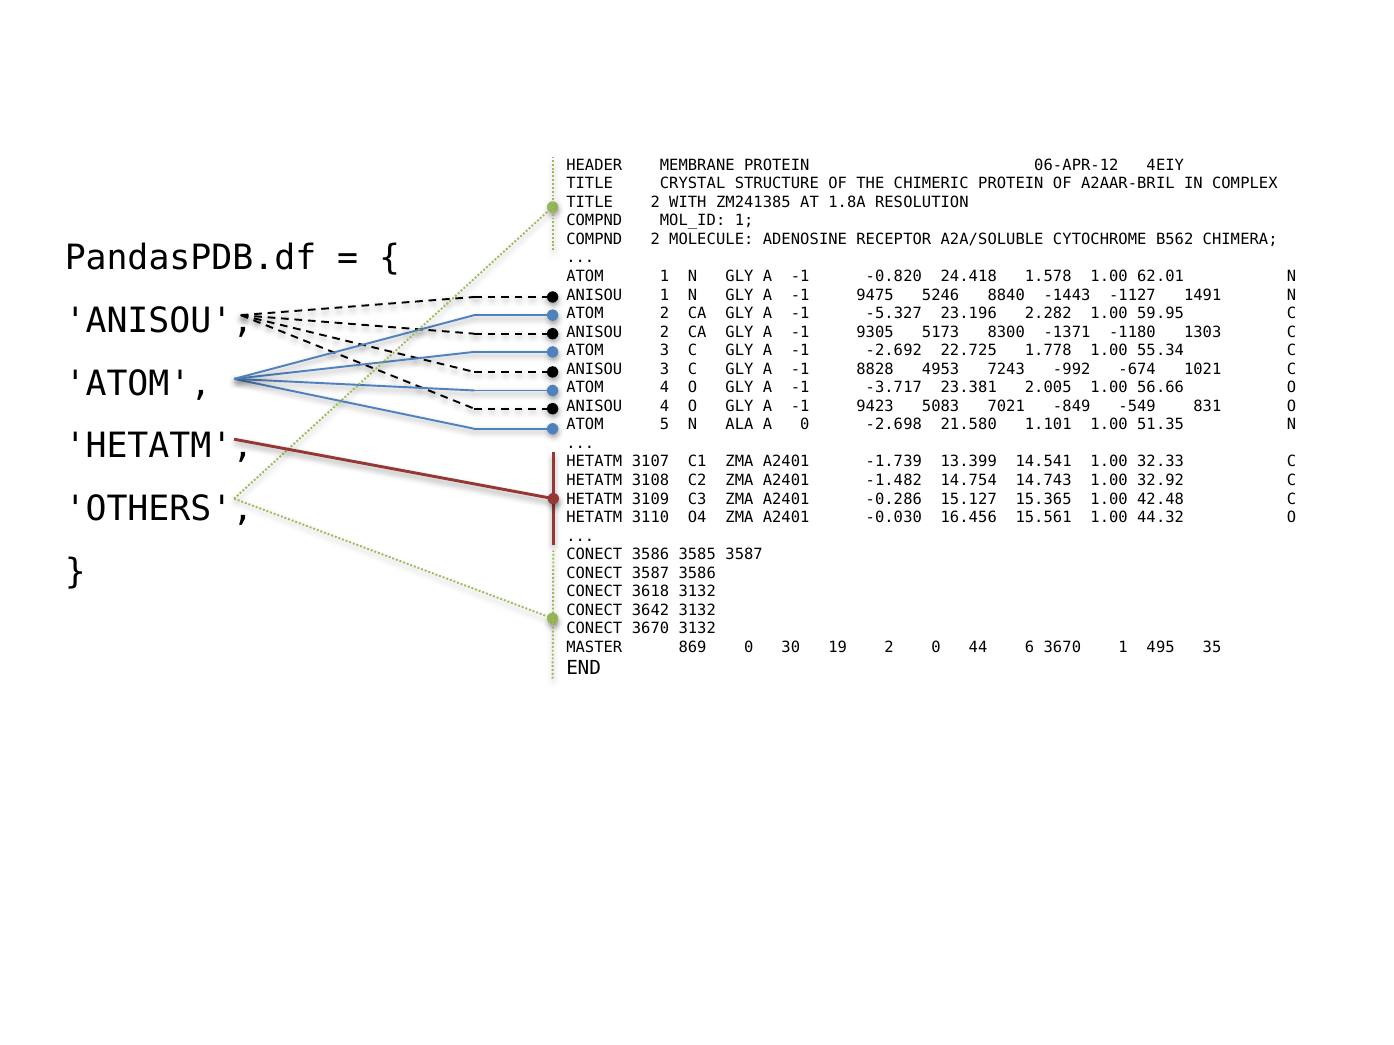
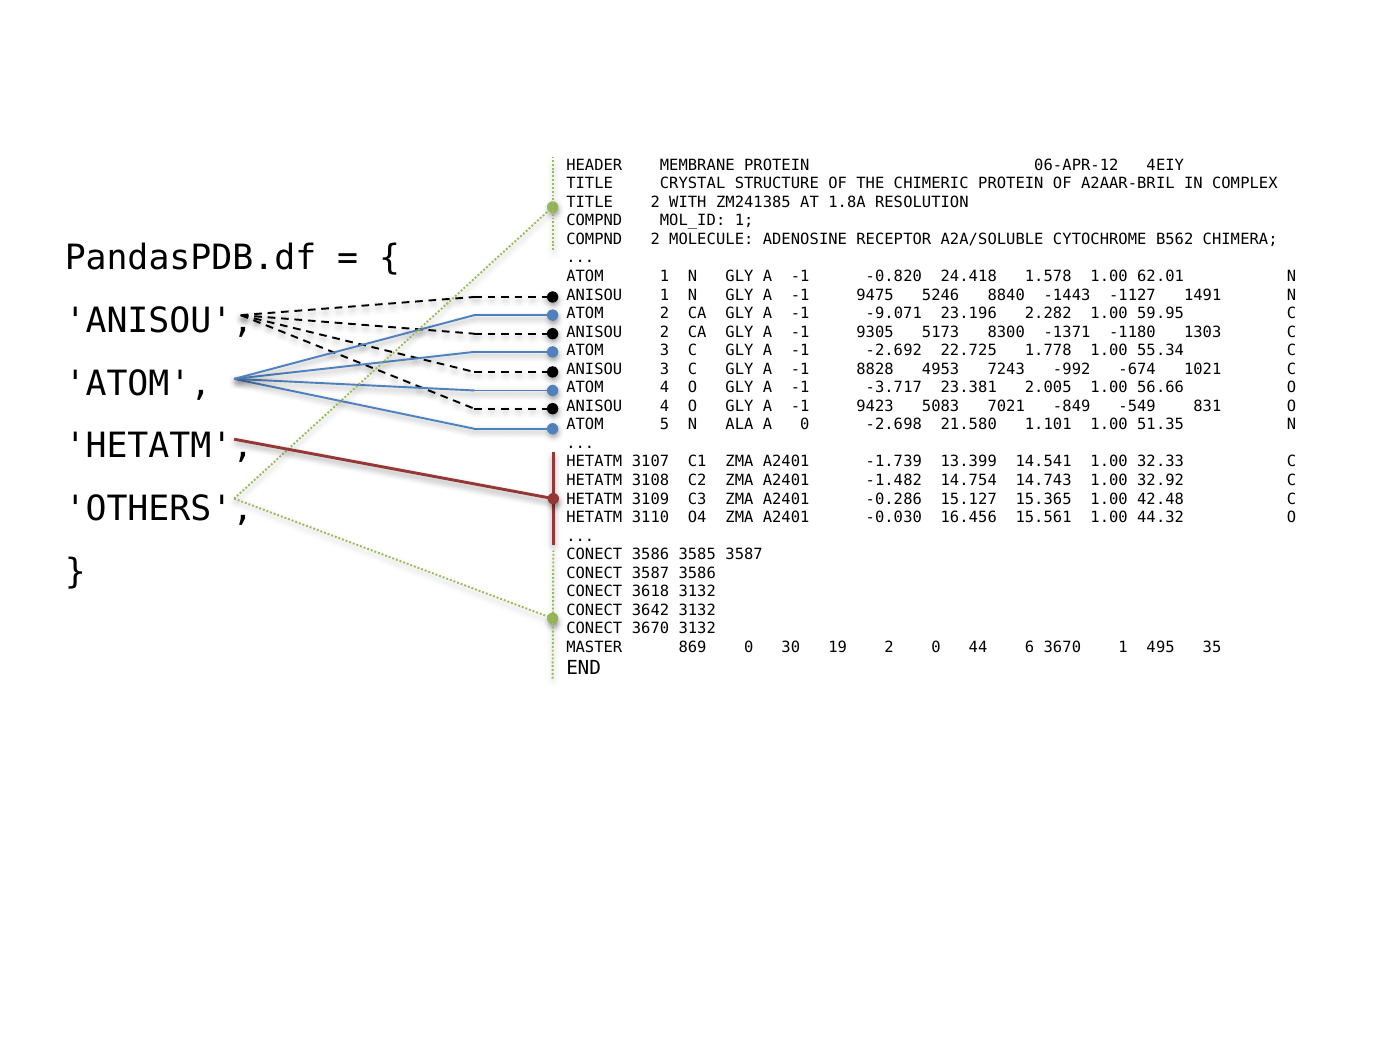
-5.327: -5.327 -> -9.071 (894, 314)
